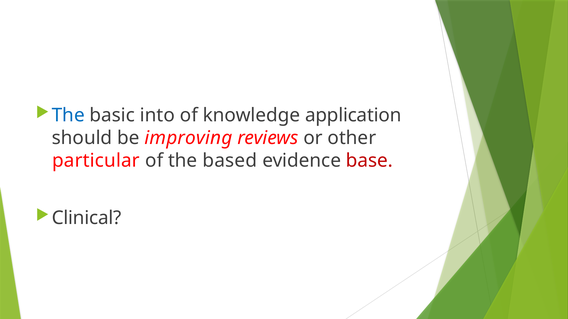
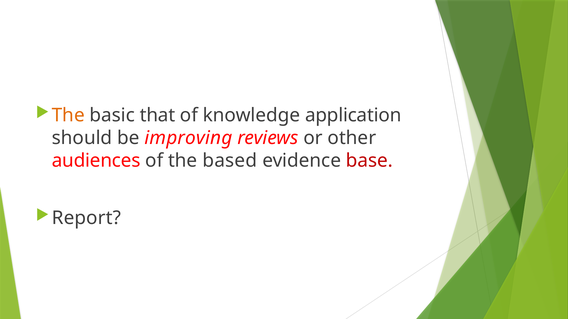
The colour: blue -> orange (68, 115)
into: into -> that (157, 115)
particular: particular -> audiences (96, 161)
Clinical: Clinical -> Report (86, 218)
